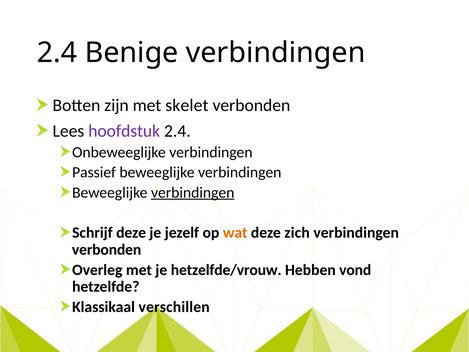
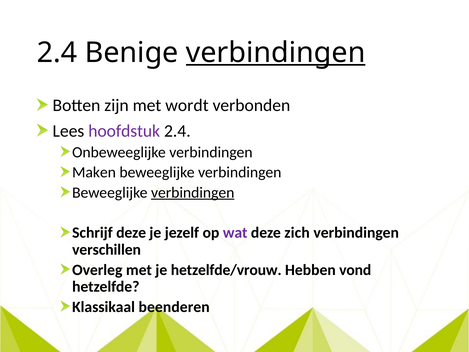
verbindingen underline: none -> present (276, 53)
skelet: skelet -> wordt (187, 105)
Passief: Passief -> Maken (94, 172)
wat colour: orange -> purple (235, 233)
verbonden: verbonden -> verschillen (107, 250)
verschillen: verschillen -> beenderen (174, 307)
